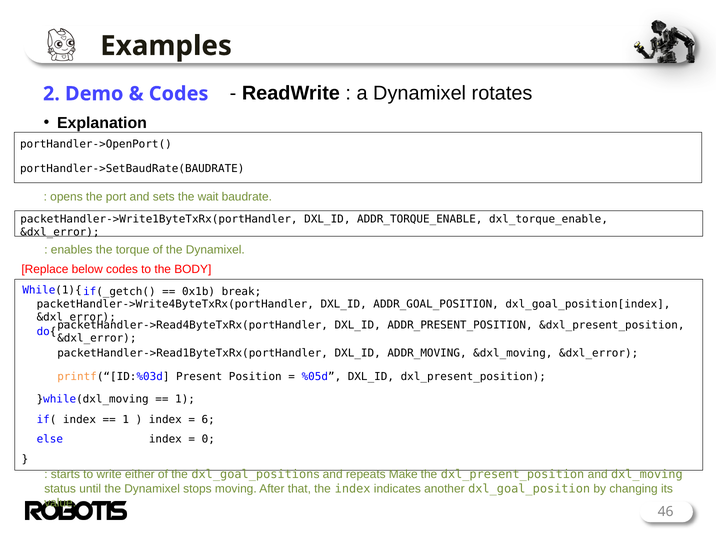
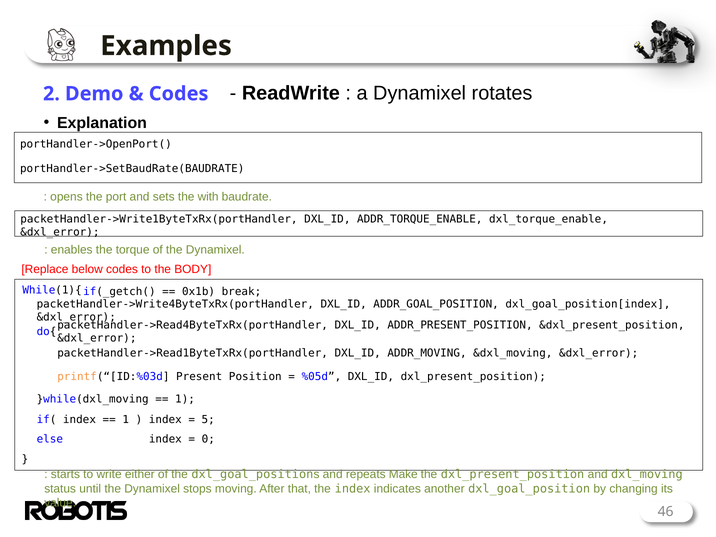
wait: wait -> with (208, 197)
6: 6 -> 5 (208, 420)
